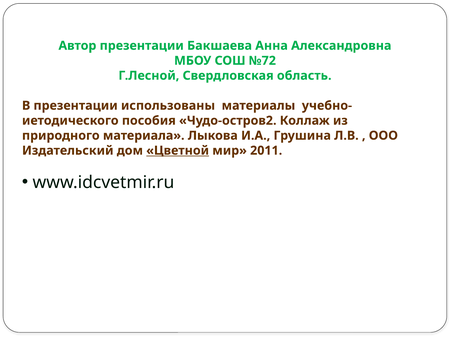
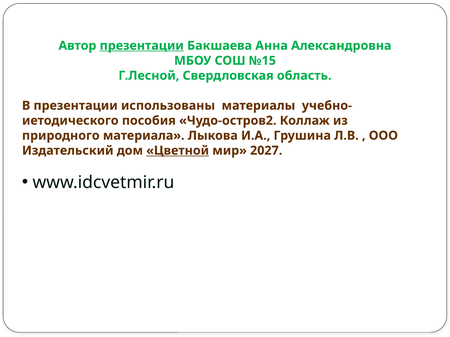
презентации underline: none -> present (142, 46)
№72: №72 -> №15 (262, 61)
2011: 2011 -> 2027 (266, 151)
